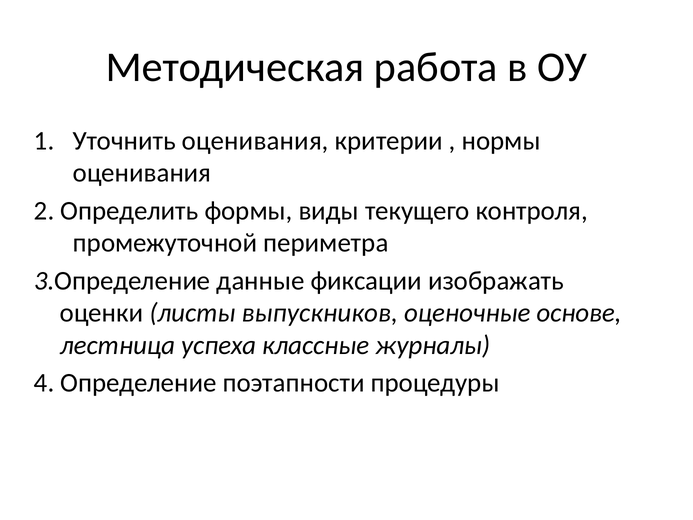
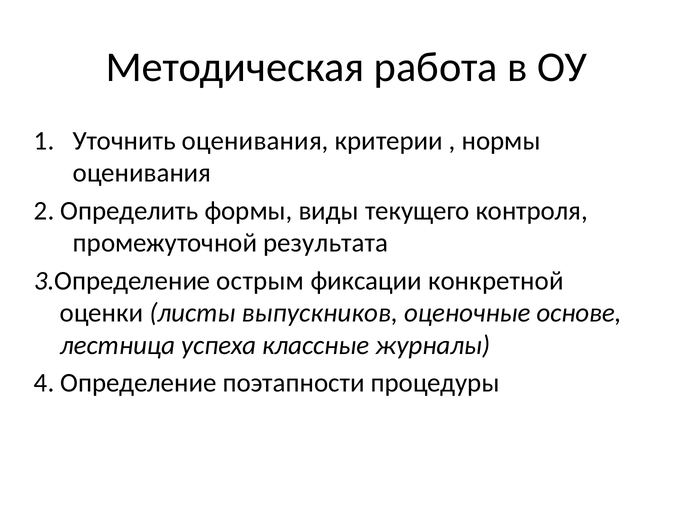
периметра: периметра -> результата (326, 243)
данные: данные -> острым (260, 281)
изображать: изображать -> конкретной (496, 281)
